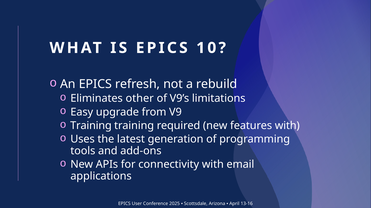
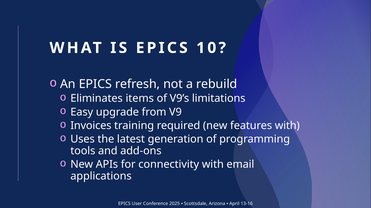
other: other -> items (140, 99)
Training: Training -> Invoices (91, 126)
